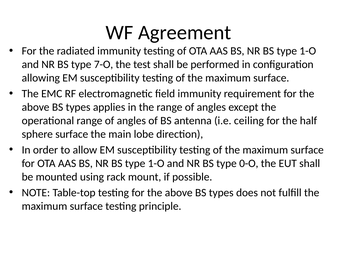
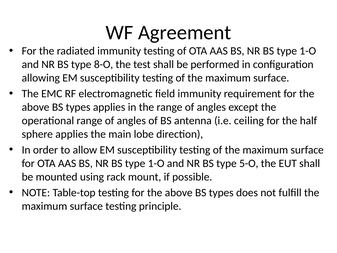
7-O: 7-O -> 8-O (104, 64)
sphere surface: surface -> applies (72, 134)
0-O: 0-O -> 5-O (249, 163)
